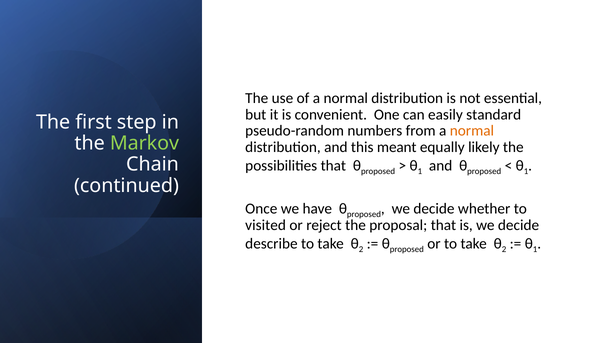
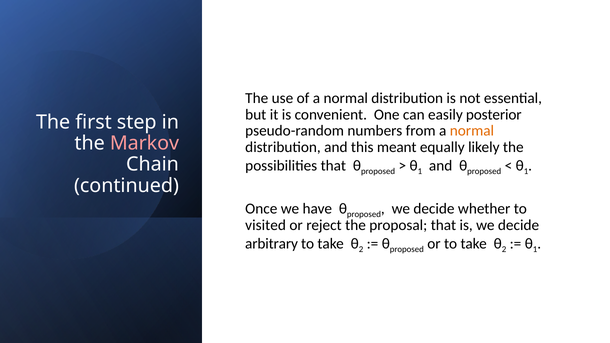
standard: standard -> posterior (494, 115)
Markov colour: light green -> pink (144, 143)
describe: describe -> arbitrary (272, 244)
